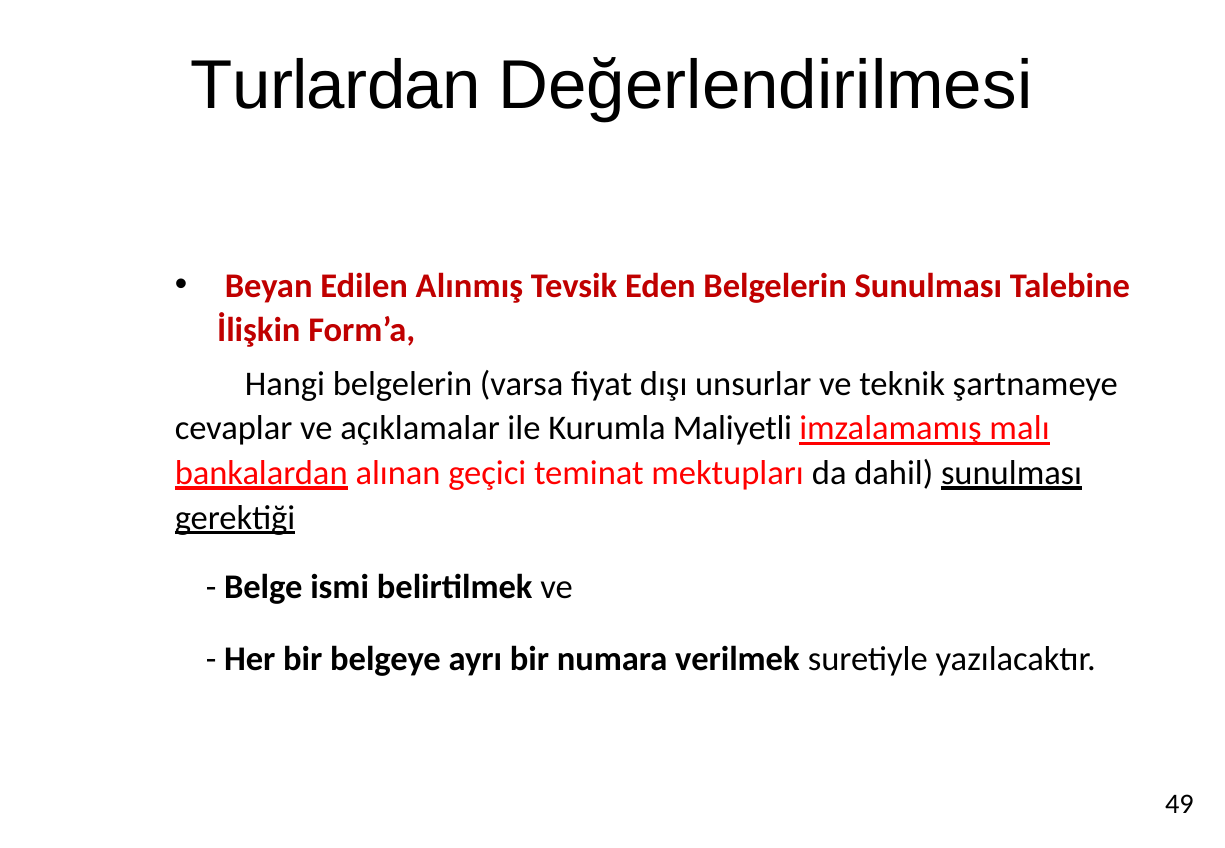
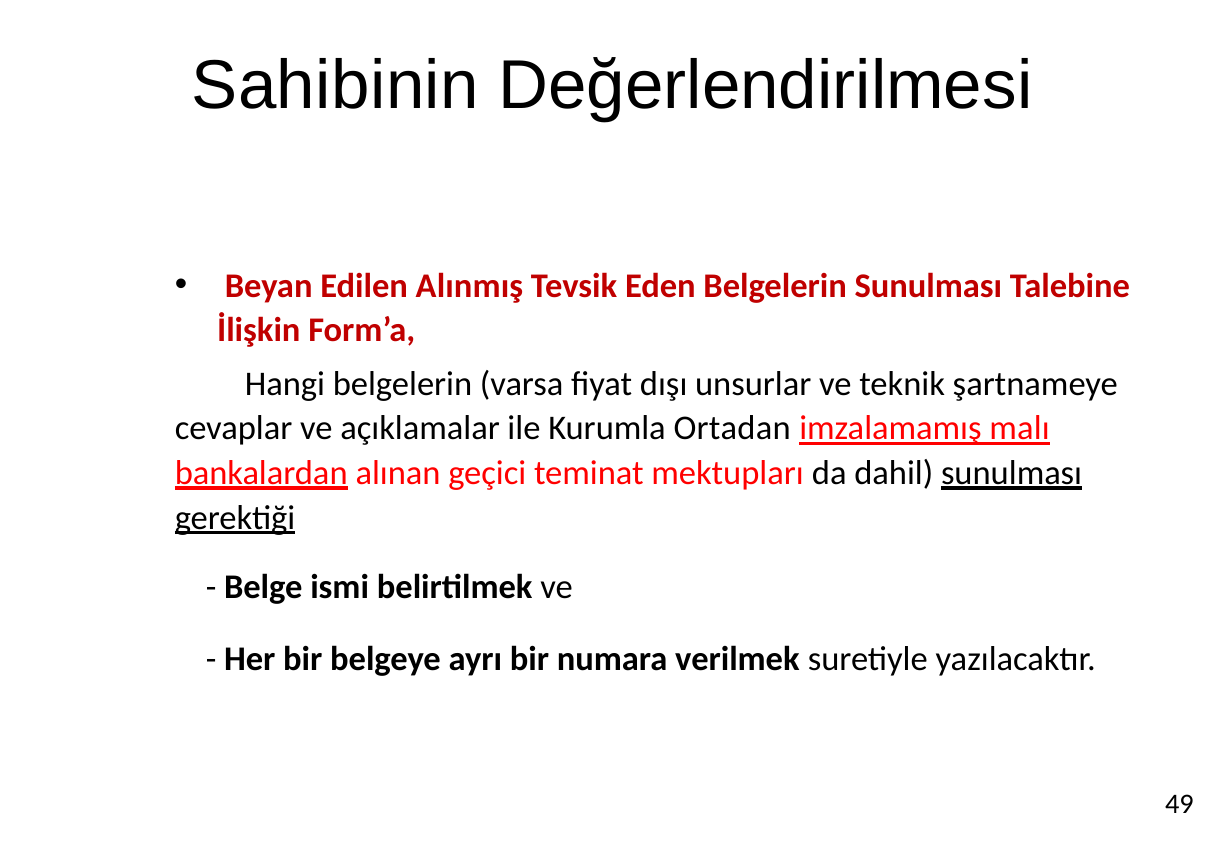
Turlardan: Turlardan -> Sahibinin (335, 86)
Maliyetli: Maliyetli -> Ortadan (732, 429)
